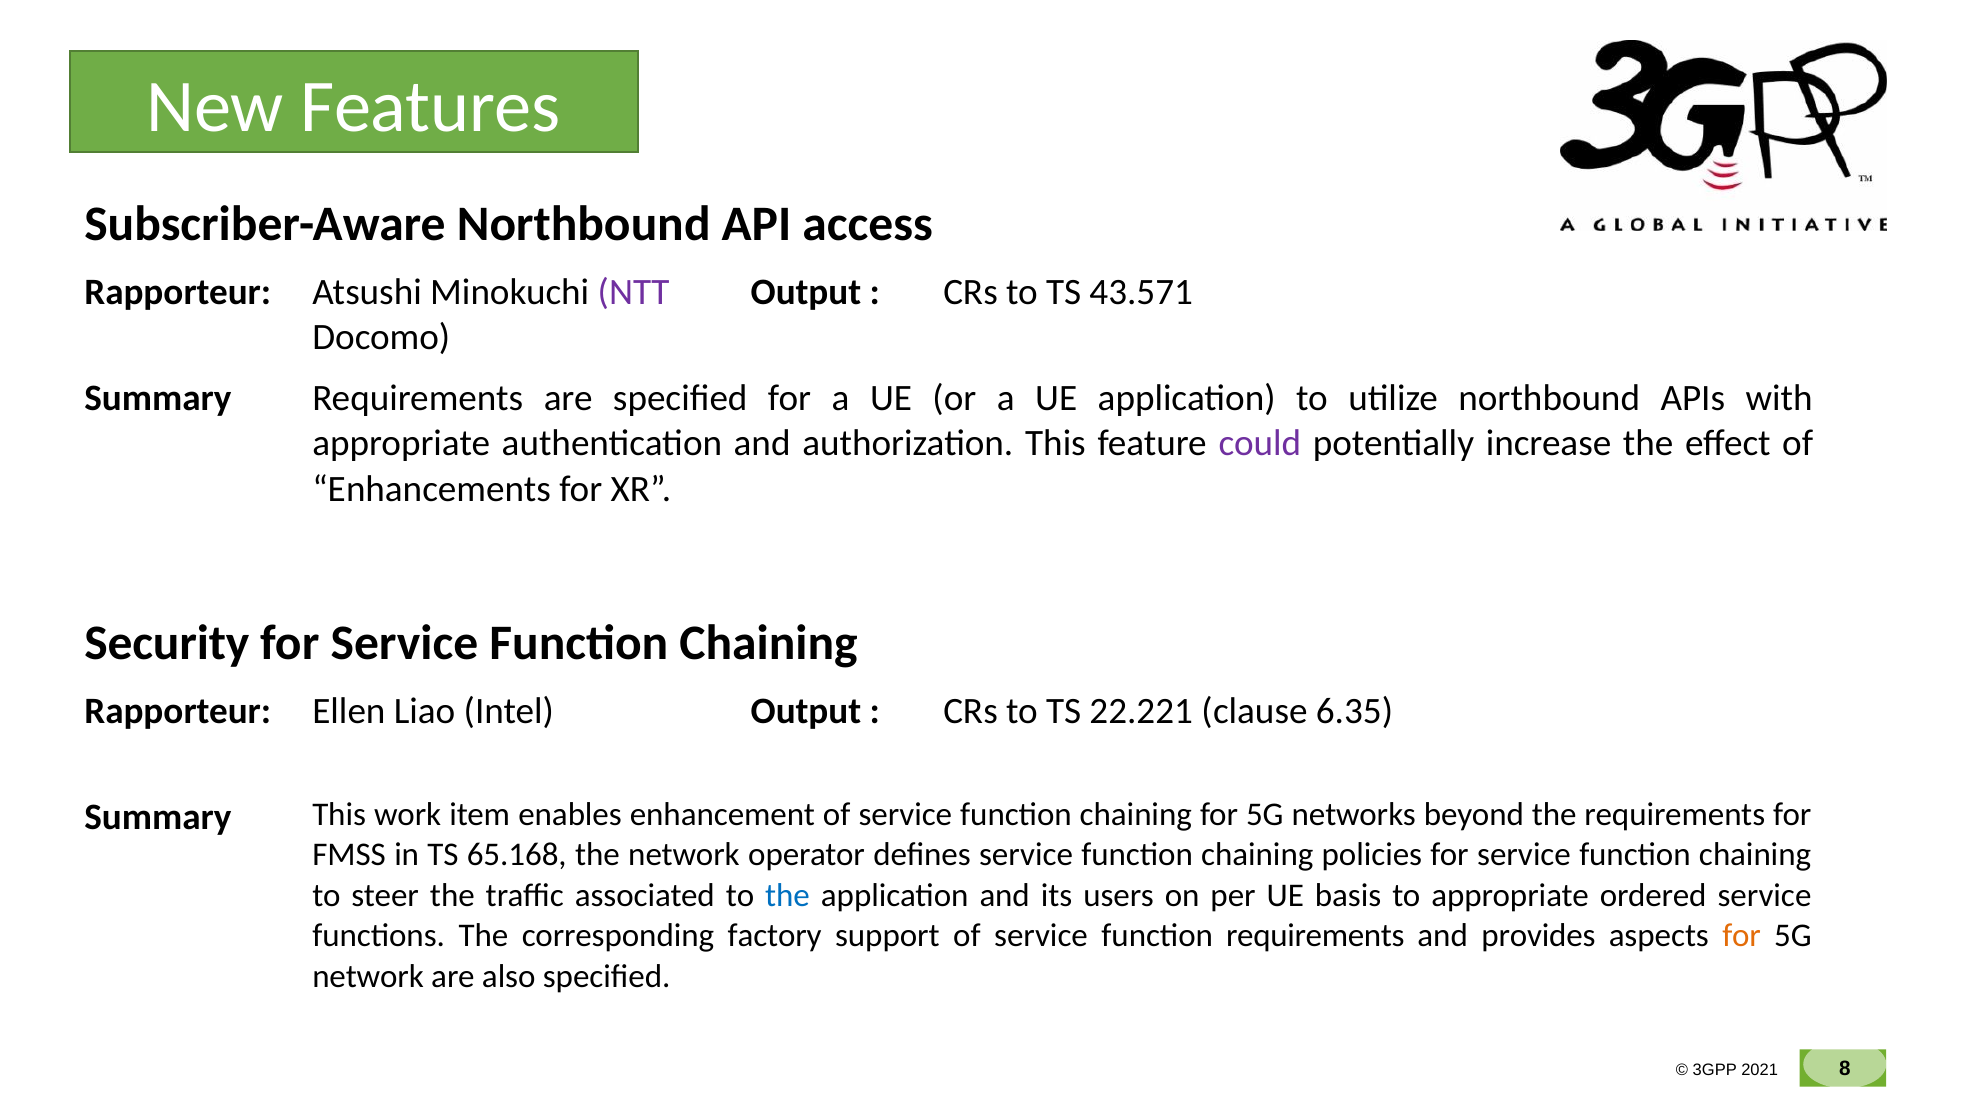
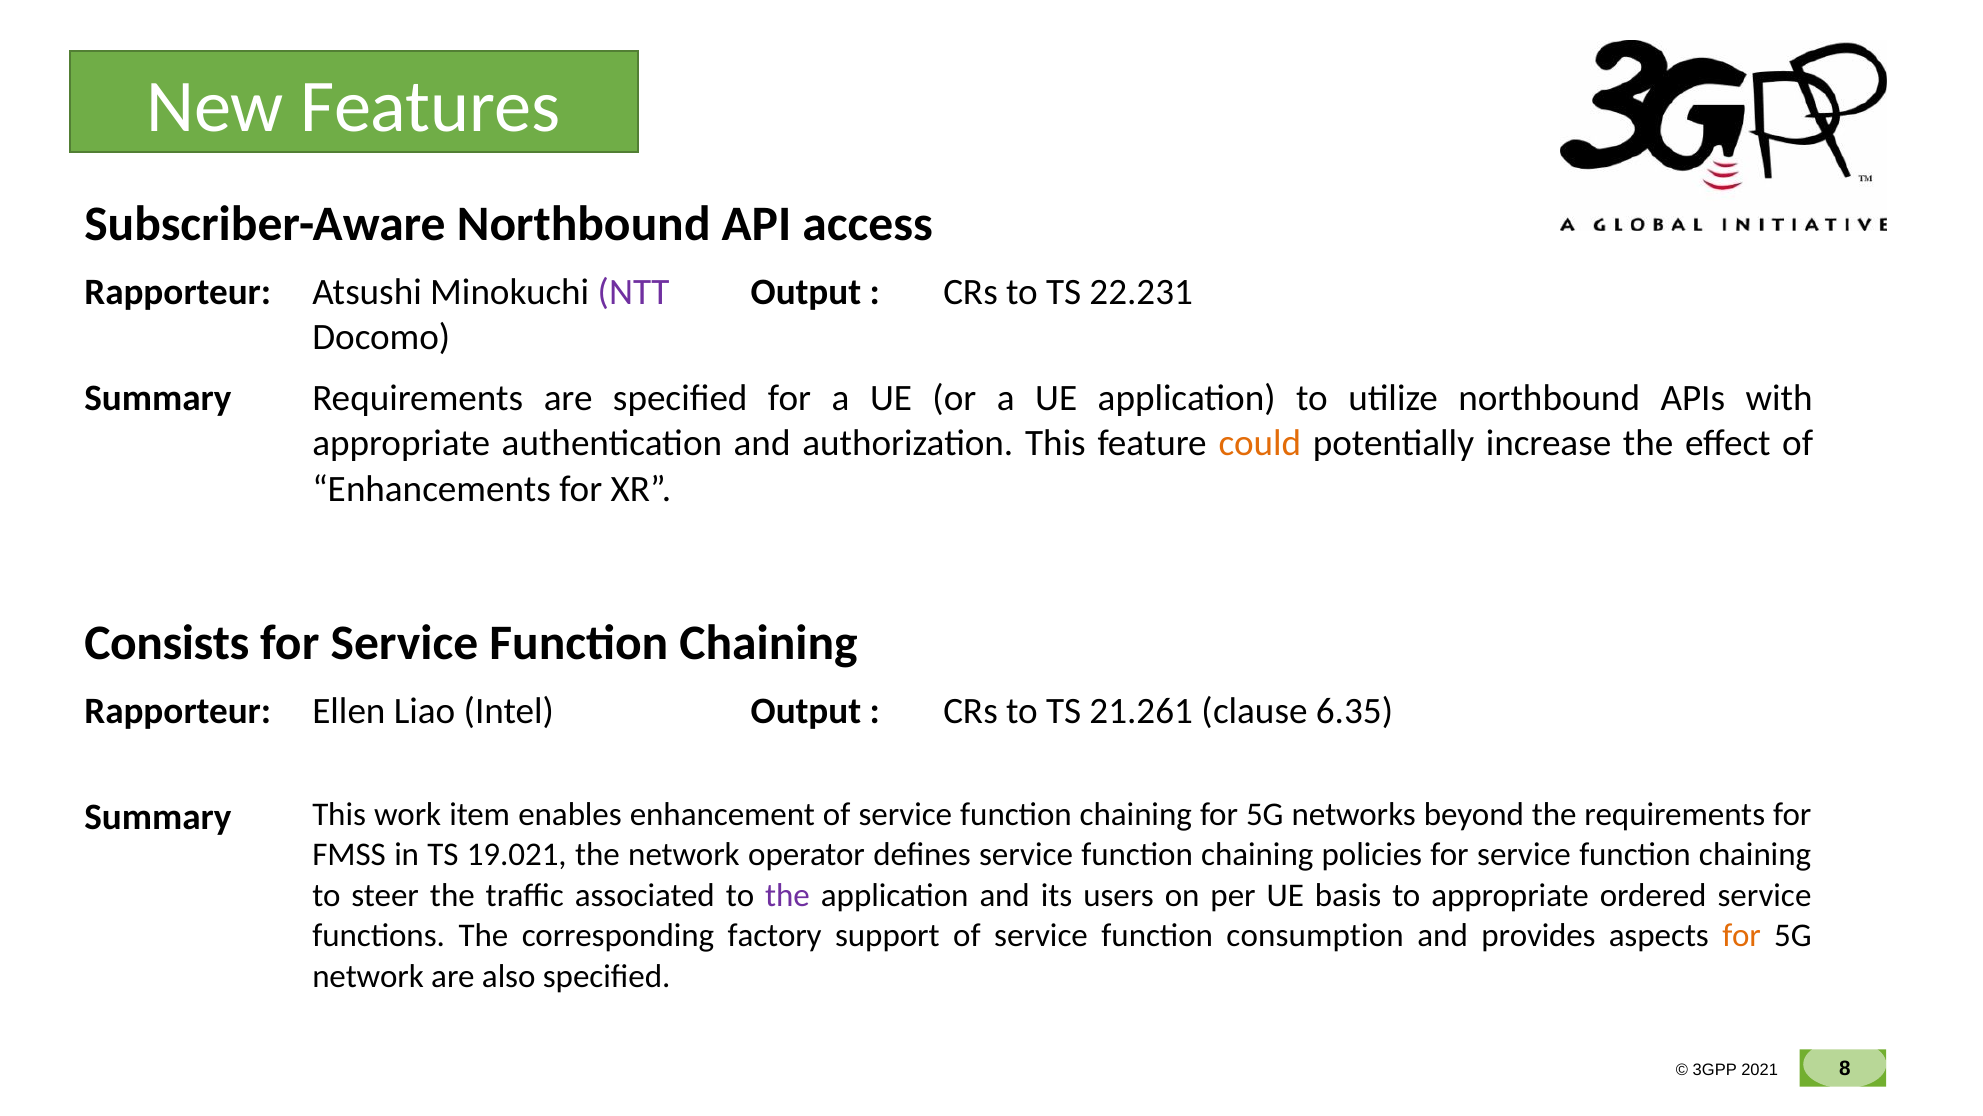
43.571: 43.571 -> 22.231 (1141, 292)
could colour: purple -> orange (1260, 443)
Security: Security -> Consists (167, 643)
22.221: 22.221 -> 21.261 (1141, 711)
65.168: 65.168 -> 19.021 (517, 855)
the colour: blue -> purple (788, 895)
function requirements: requirements -> consumption (1315, 935)
